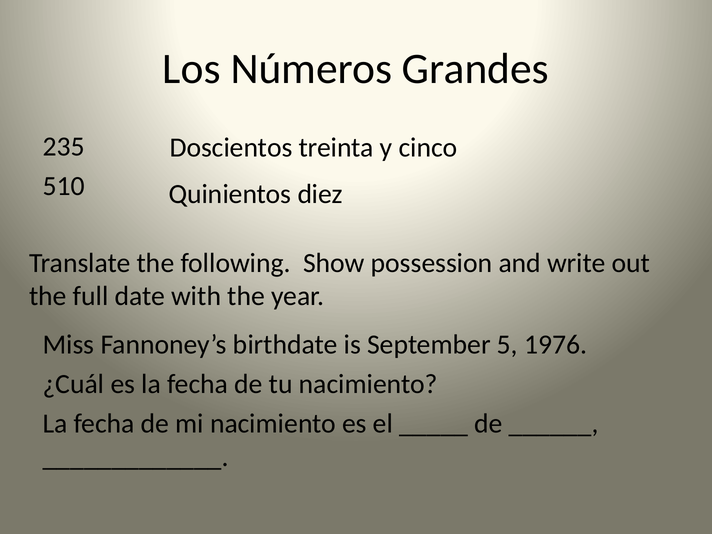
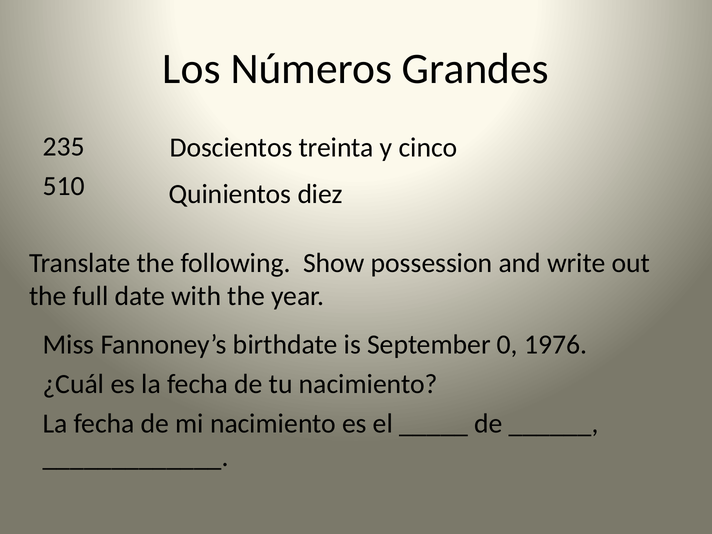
5: 5 -> 0 (507, 345)
